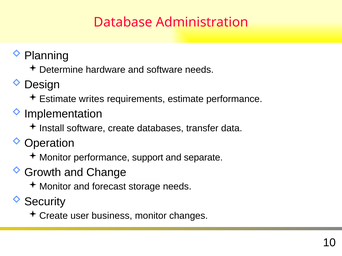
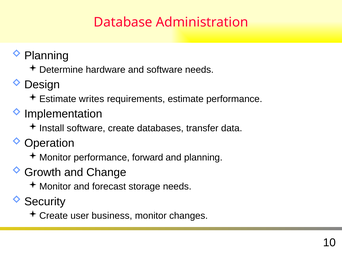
support: support -> forward (148, 158)
separate: separate -> planning (203, 158)
